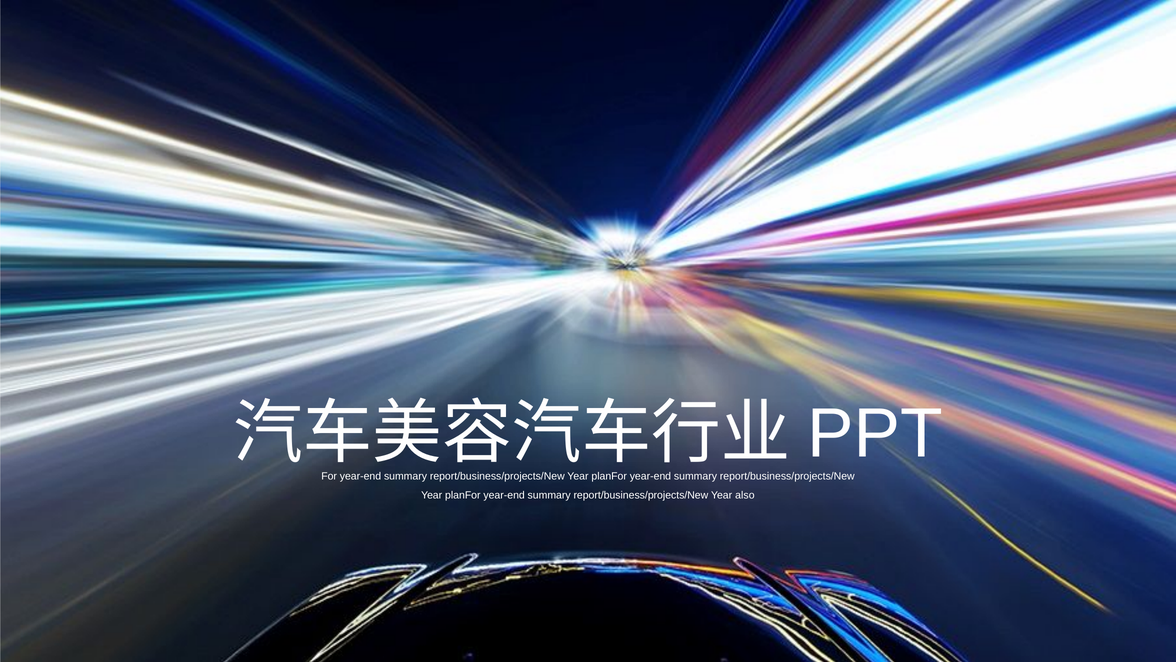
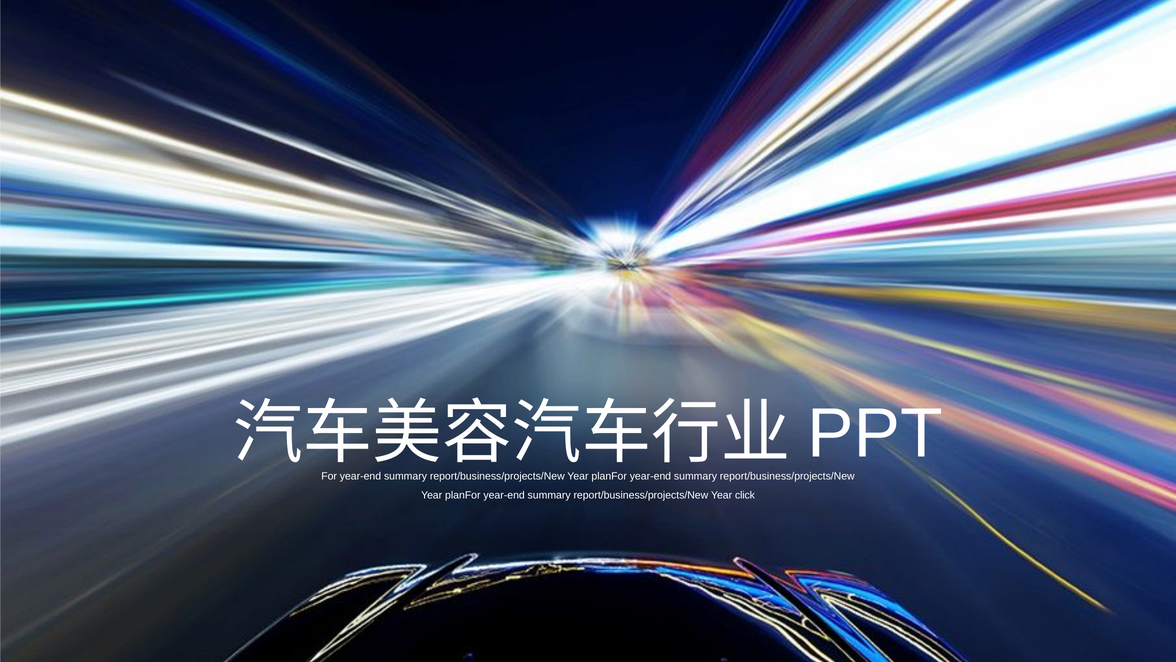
also: also -> click (745, 495)
